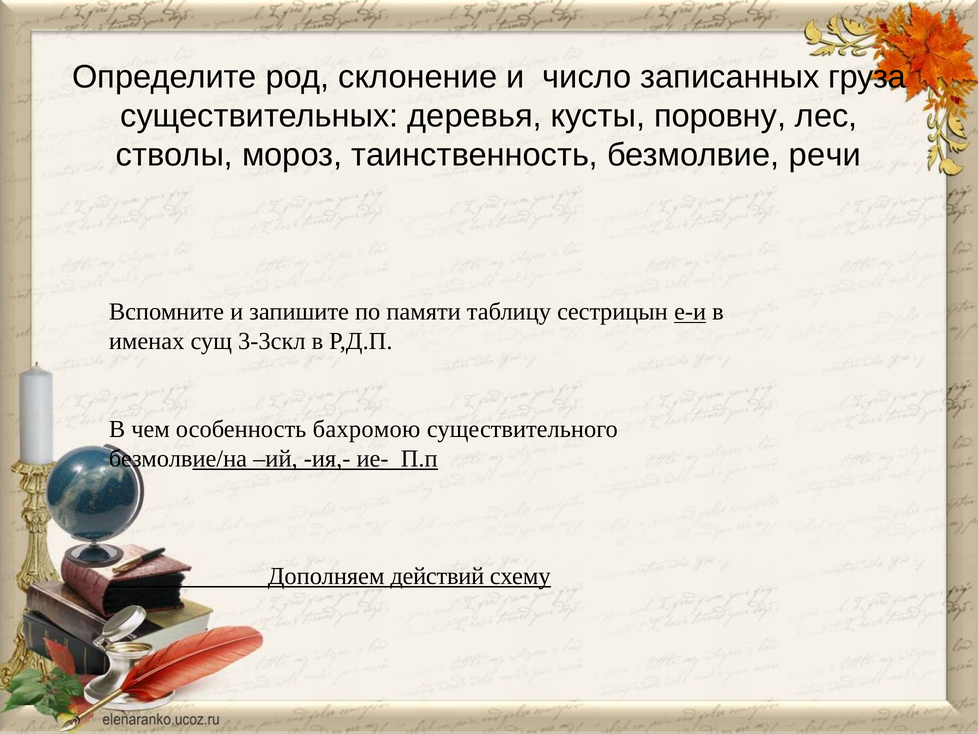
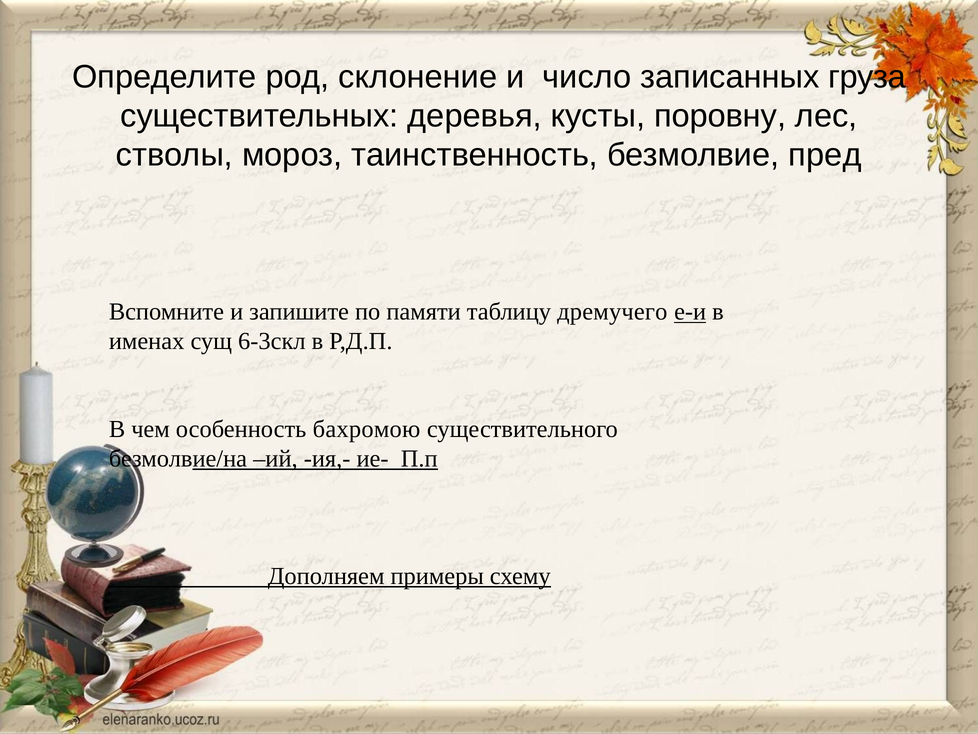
речи: речи -> пред (825, 155)
сестрицын: сестрицын -> дремучего (612, 312)
3-3скл: 3-3скл -> 6-3скл (272, 341)
действий: действий -> примеры (437, 576)
